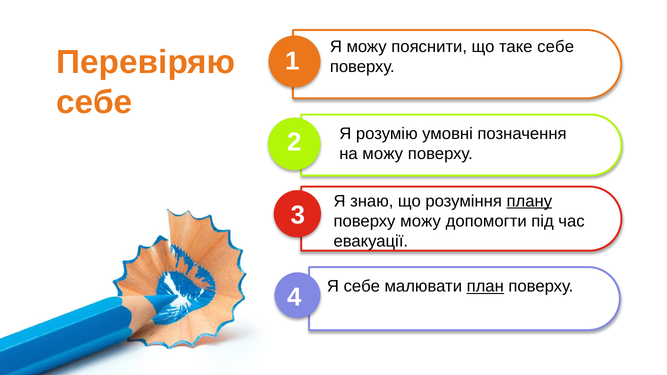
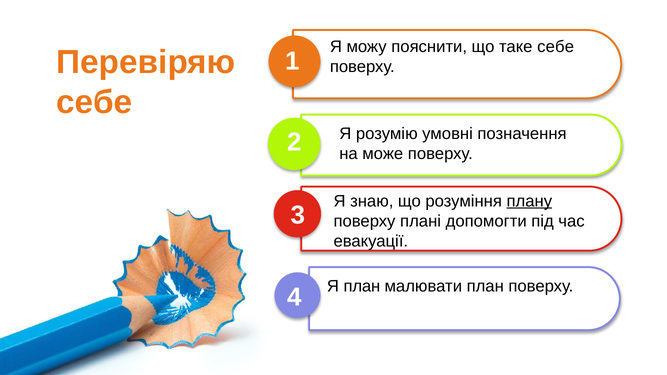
на можу: можу -> може (383, 154)
поверху можу: можу -> плані (421, 221)
Я себе: себе -> план (362, 286)
план underline: present -> none (485, 286)
